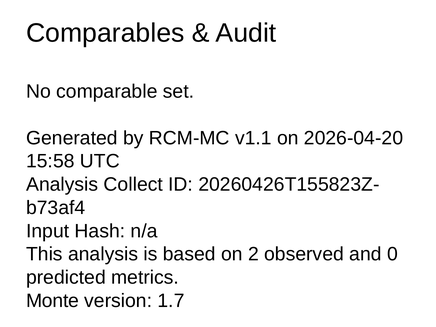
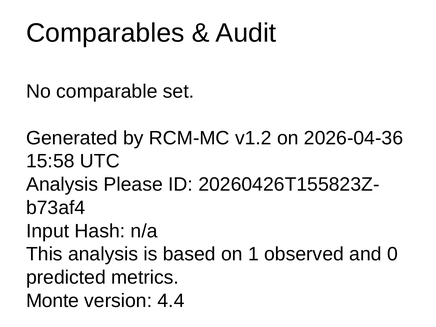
v1.1: v1.1 -> v1.2 (253, 138)
2026-04-20: 2026-04-20 -> 2026-04-36 (354, 138)
Collect: Collect -> Please (133, 184)
2: 2 -> 1 (253, 254)
1.7: 1.7 -> 4.4 (171, 301)
